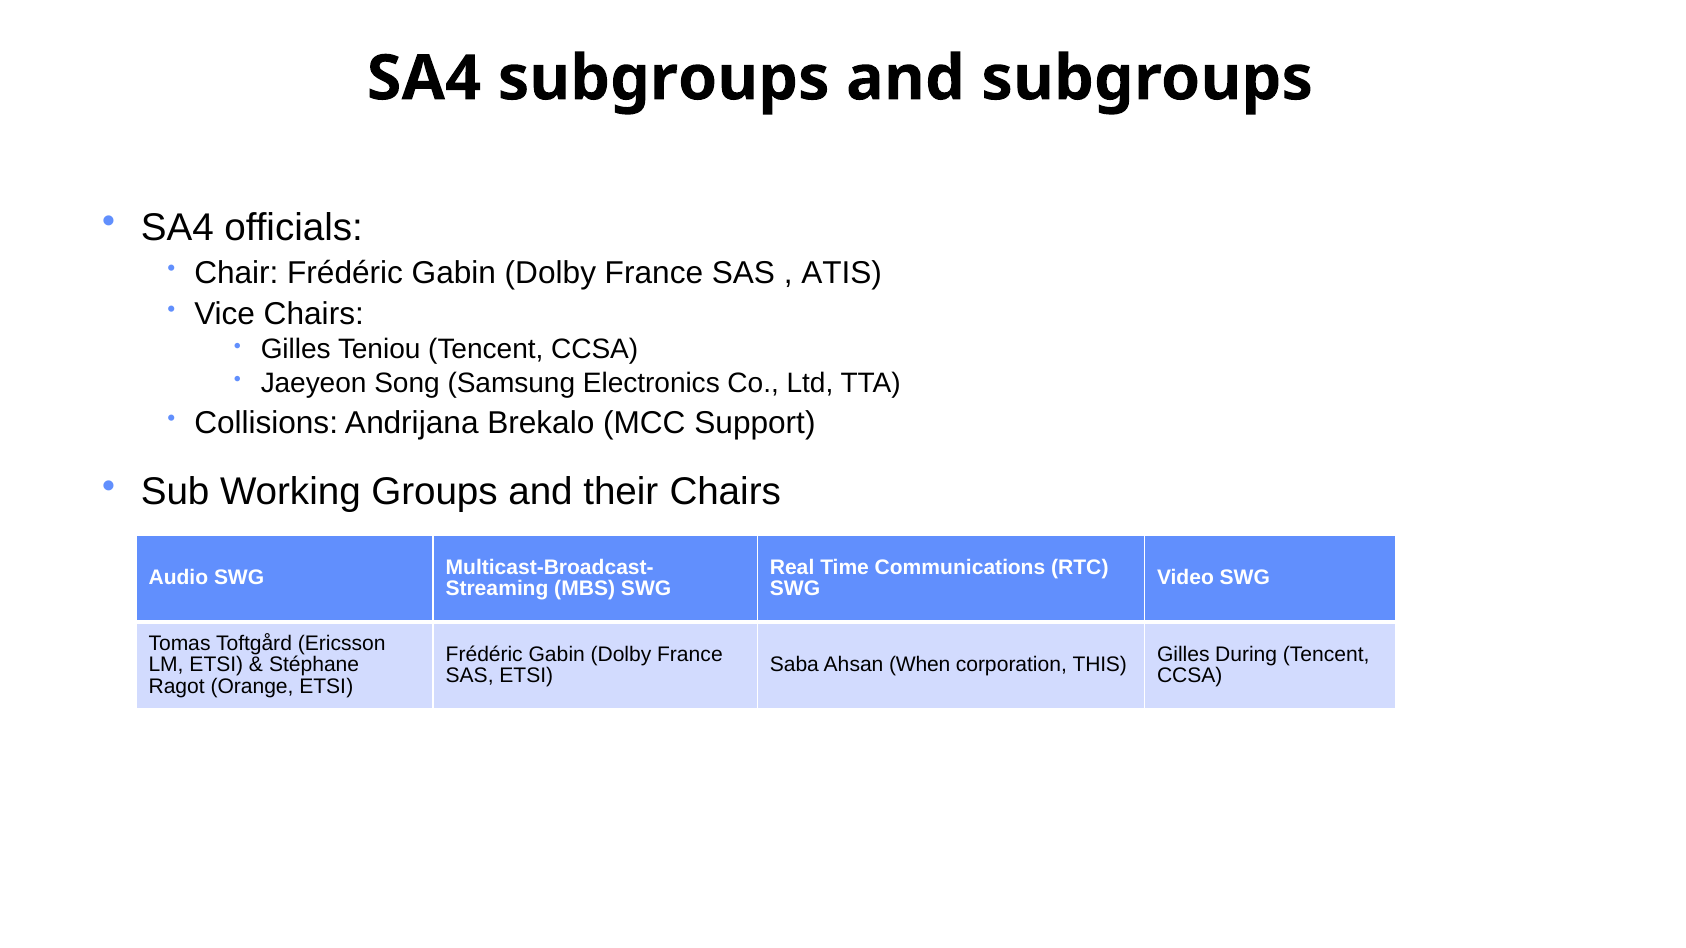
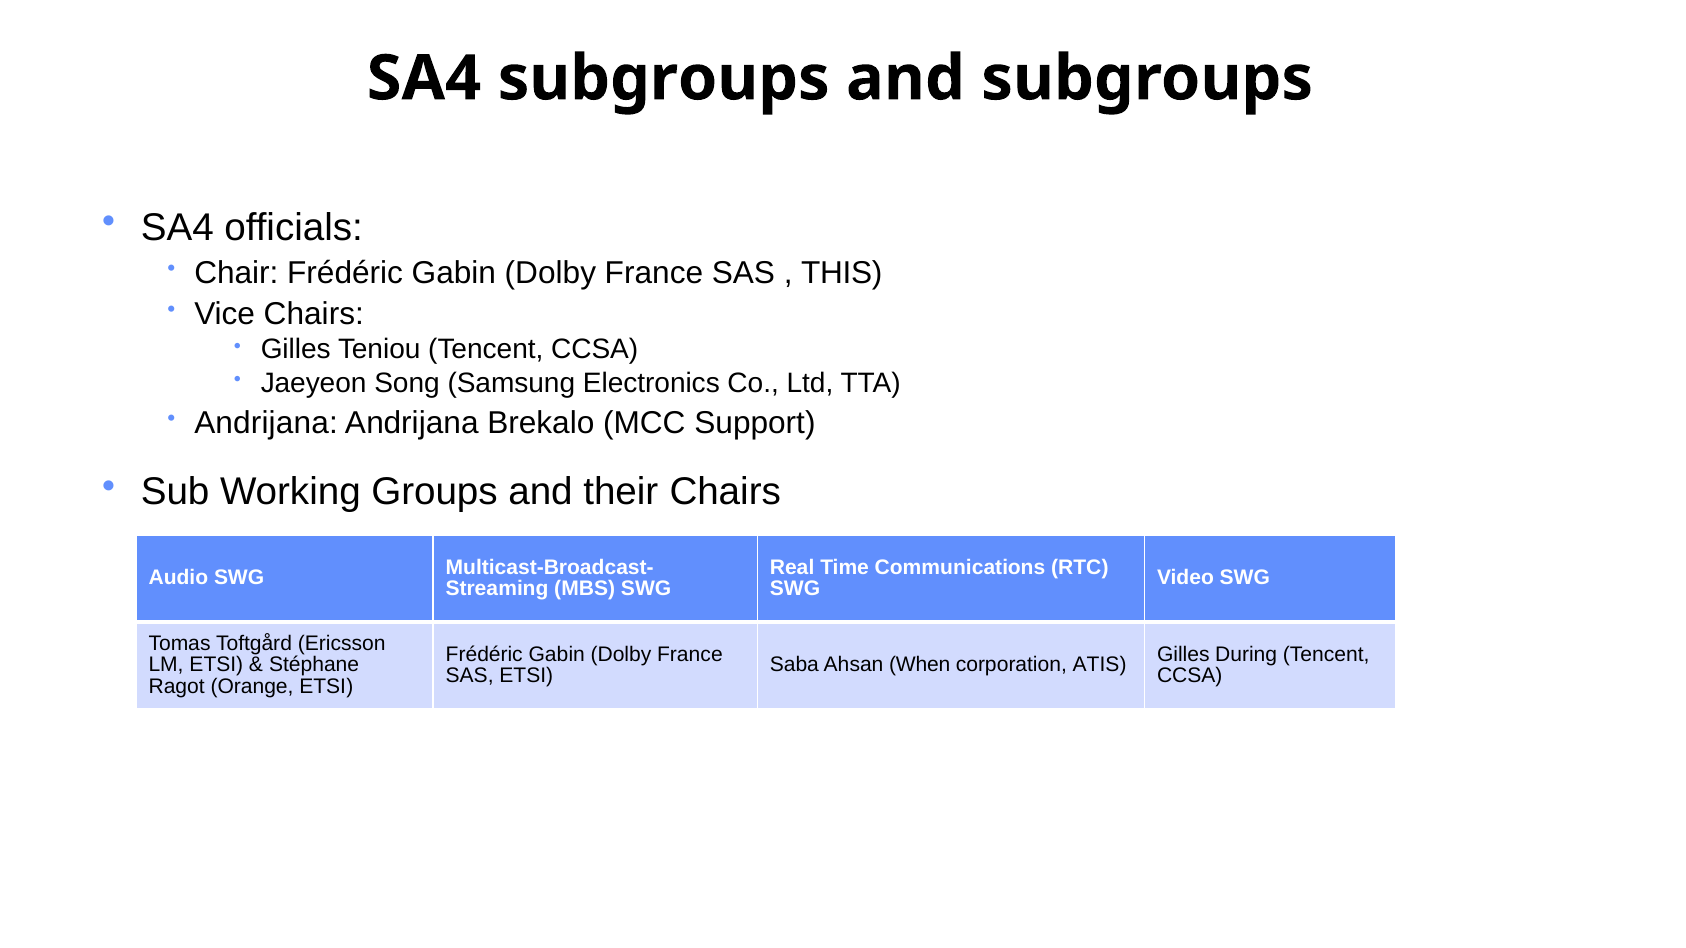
ATIS: ATIS -> THIS (842, 273)
Collisions: Collisions -> Andrijana (266, 423)
THIS: THIS -> ATIS (1100, 665)
